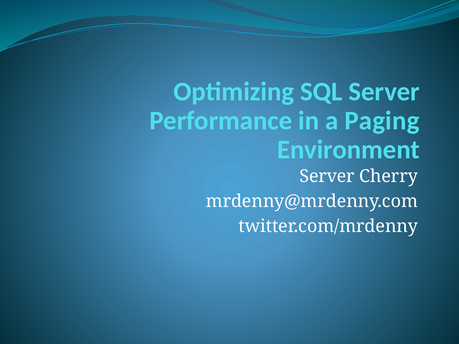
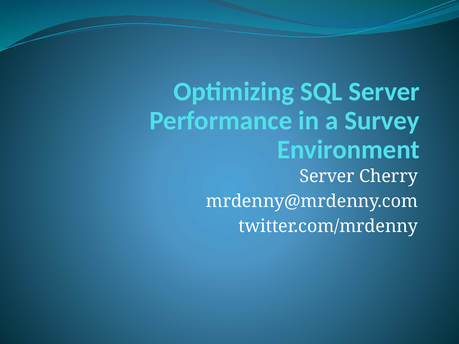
Paging: Paging -> Survey (382, 121)
